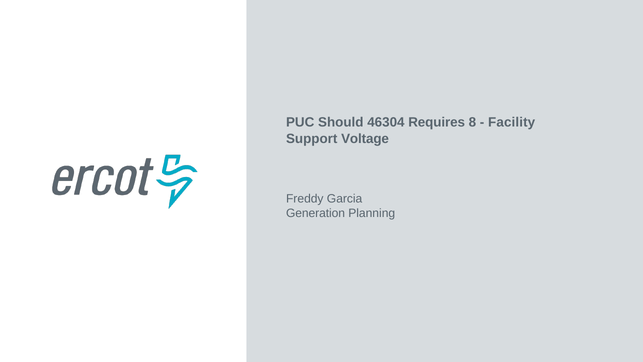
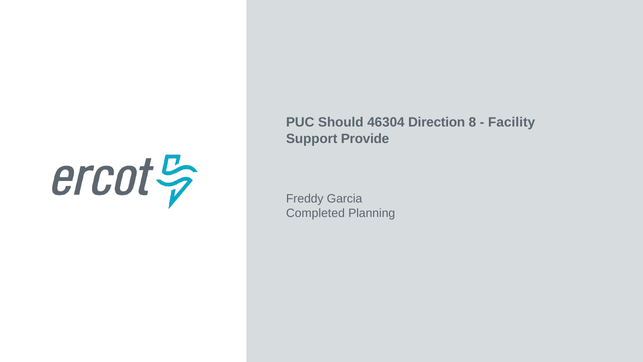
Requires: Requires -> Direction (437, 122)
Voltage: Voltage -> Provide (365, 138)
Generation: Generation -> Completed (315, 213)
